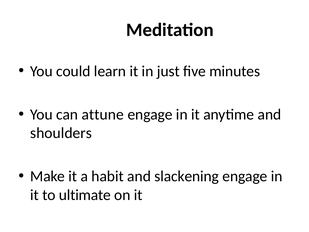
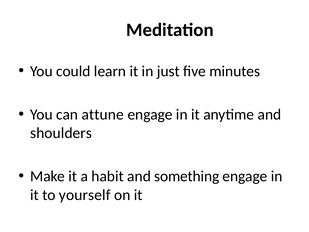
slackening: slackening -> something (187, 176)
ultimate: ultimate -> yourself (85, 195)
